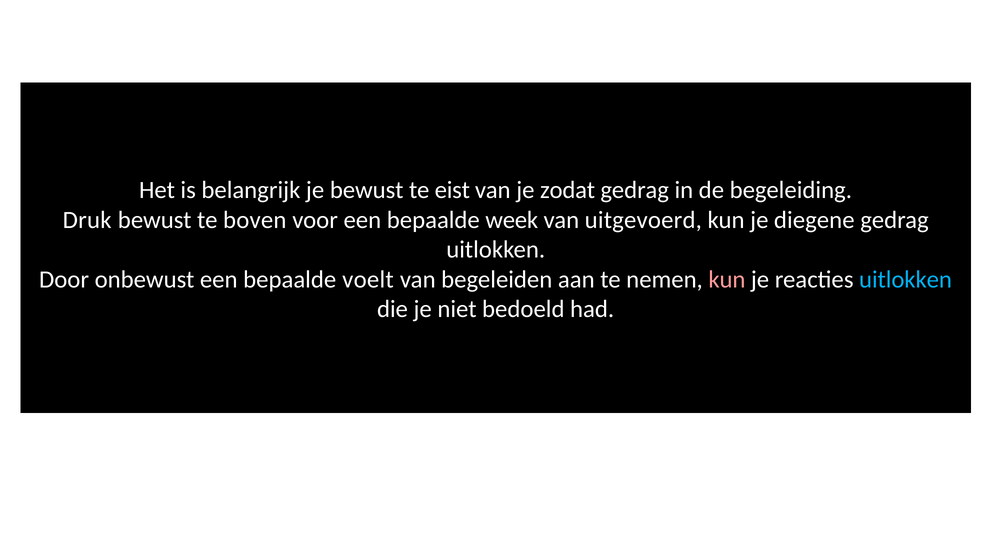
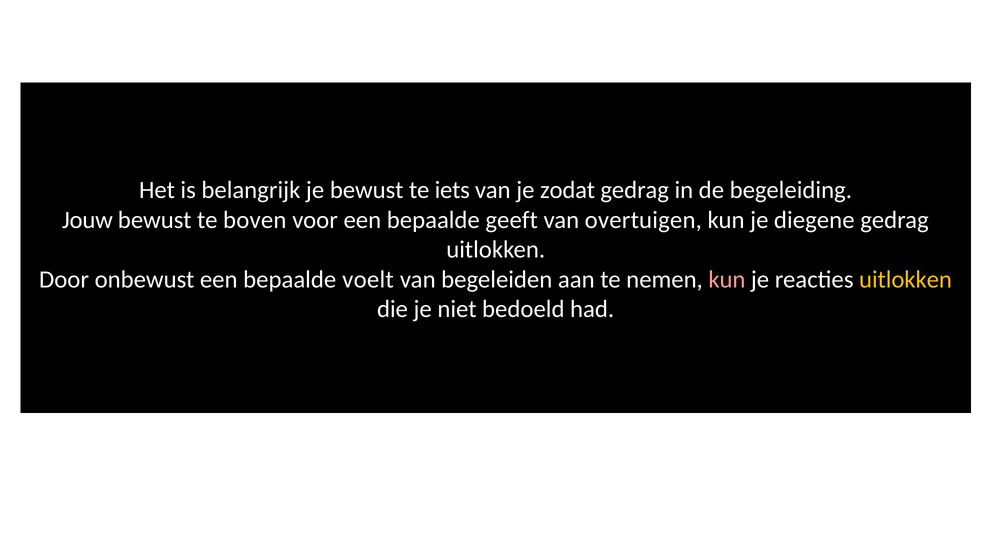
eist: eist -> iets (452, 190)
Druk: Druk -> Jouw (87, 220)
week: week -> geeft (512, 220)
uitgevoerd: uitgevoerd -> overtuigen (643, 220)
uitlokken colour: light blue -> yellow (906, 279)
